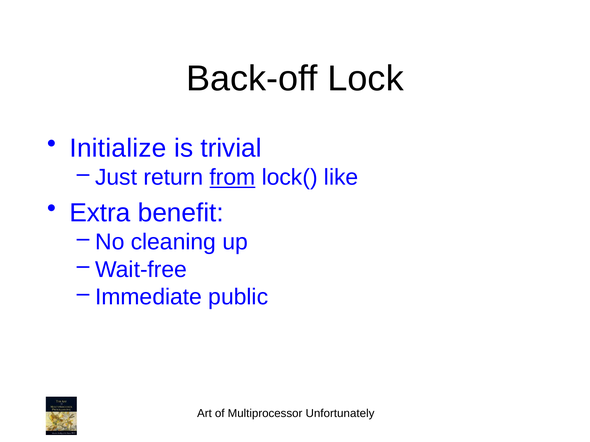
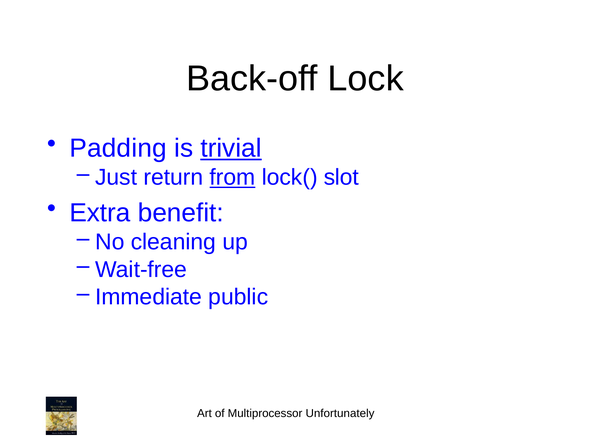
Initialize: Initialize -> Padding (118, 148)
trivial underline: none -> present (231, 148)
like: like -> slot (341, 178)
